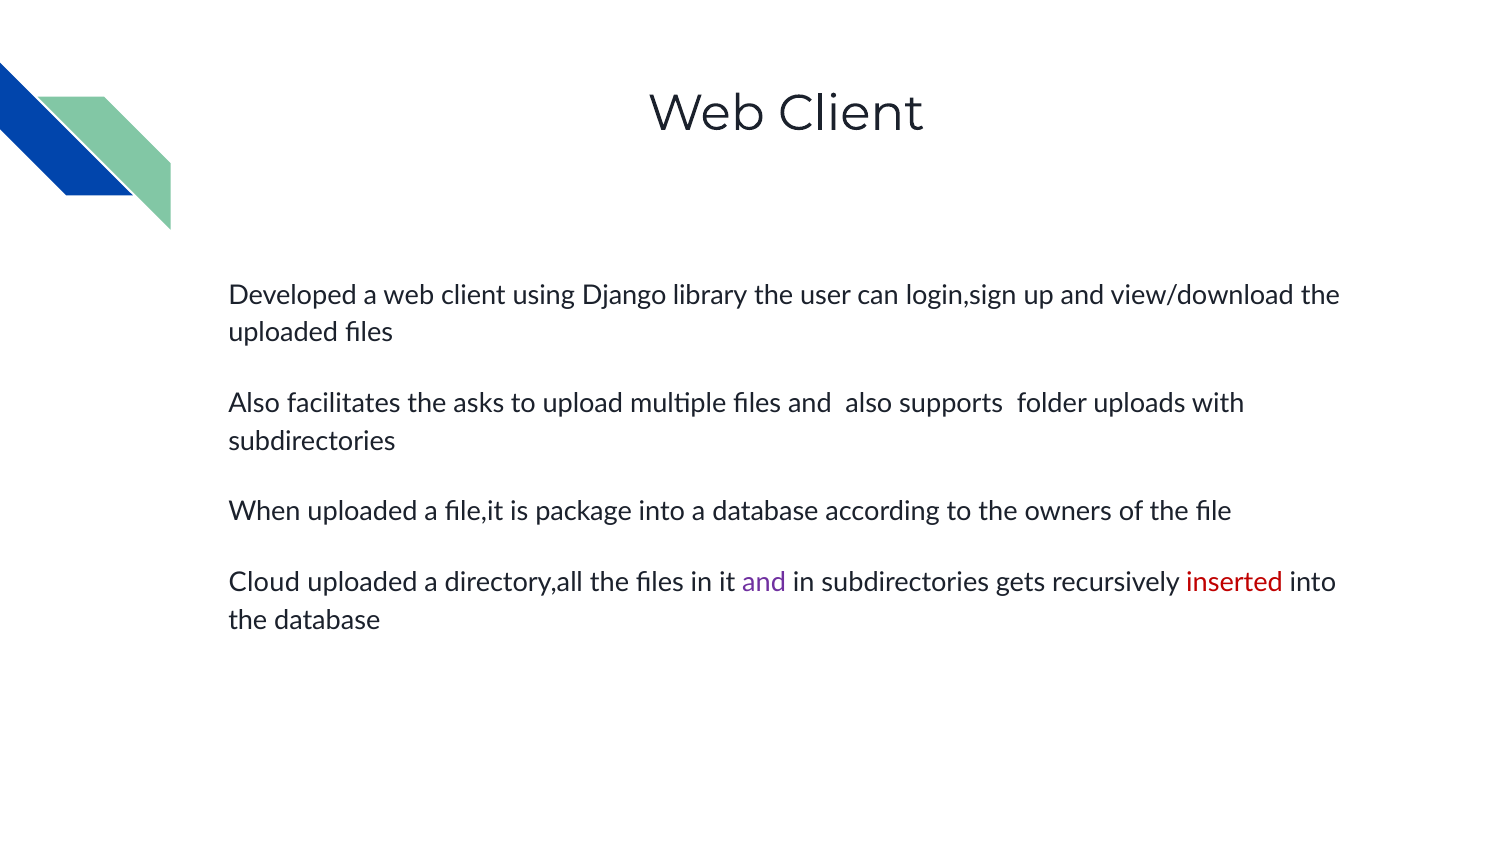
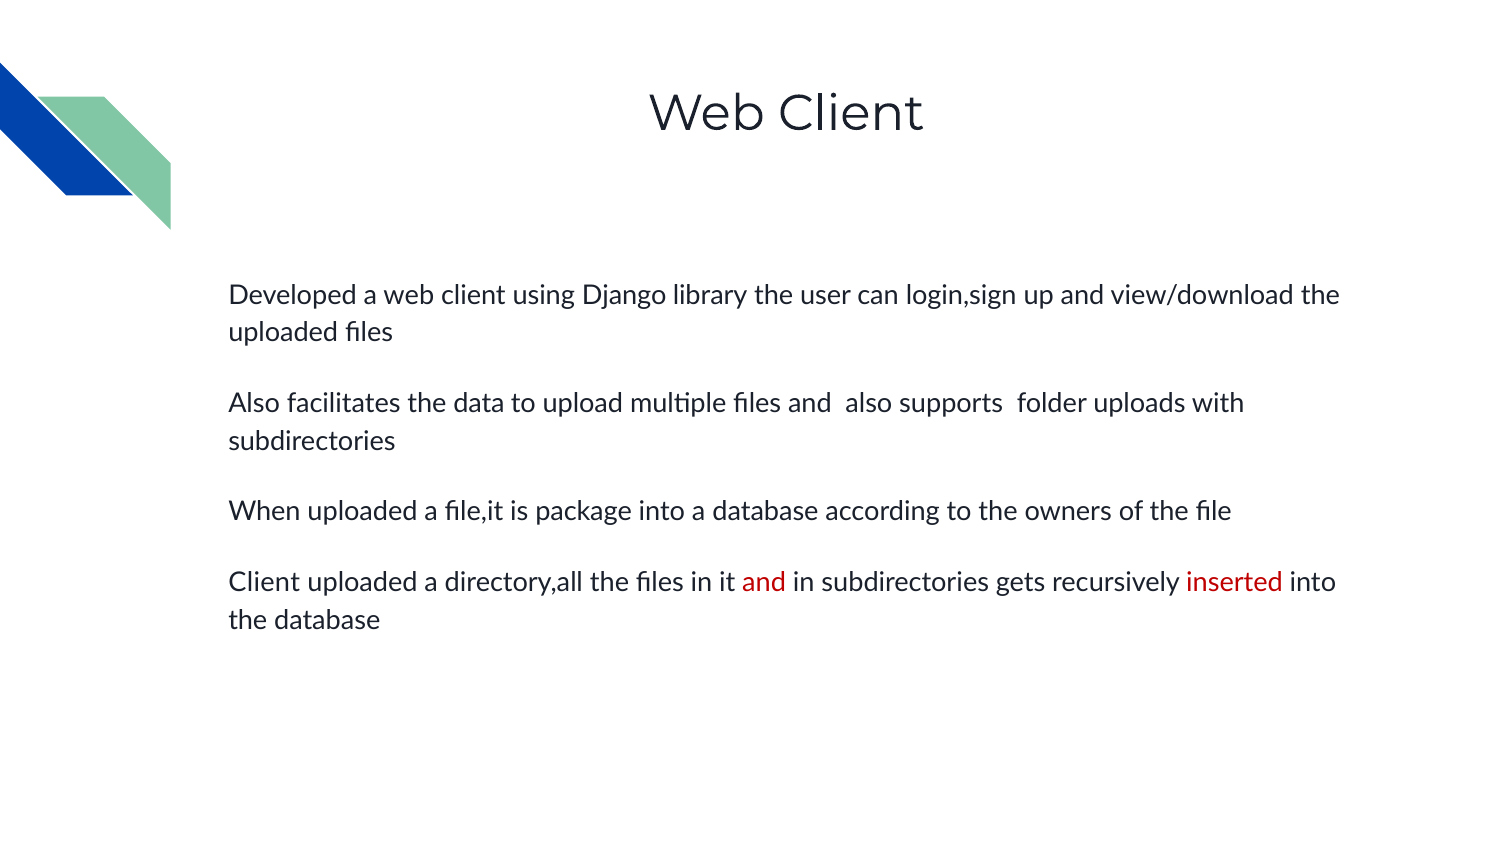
asks: asks -> data (479, 404)
Cloud: Cloud -> Client (264, 583)
and colour: purple -> red (764, 583)
